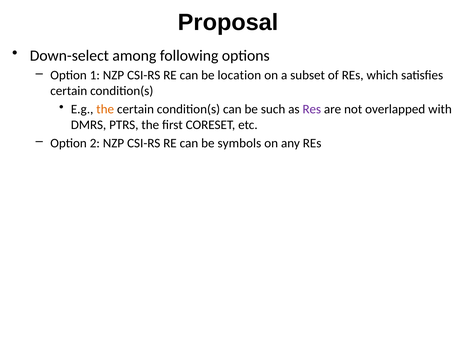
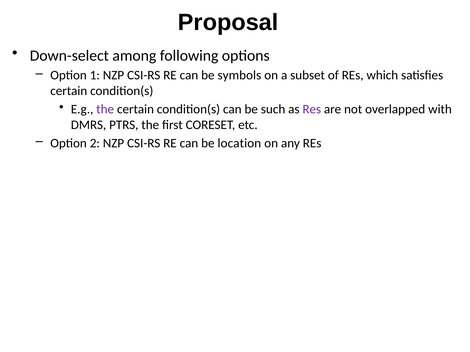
location: location -> symbols (239, 75)
the colour: orange -> purple (105, 109)
symbols: symbols -> location (239, 143)
